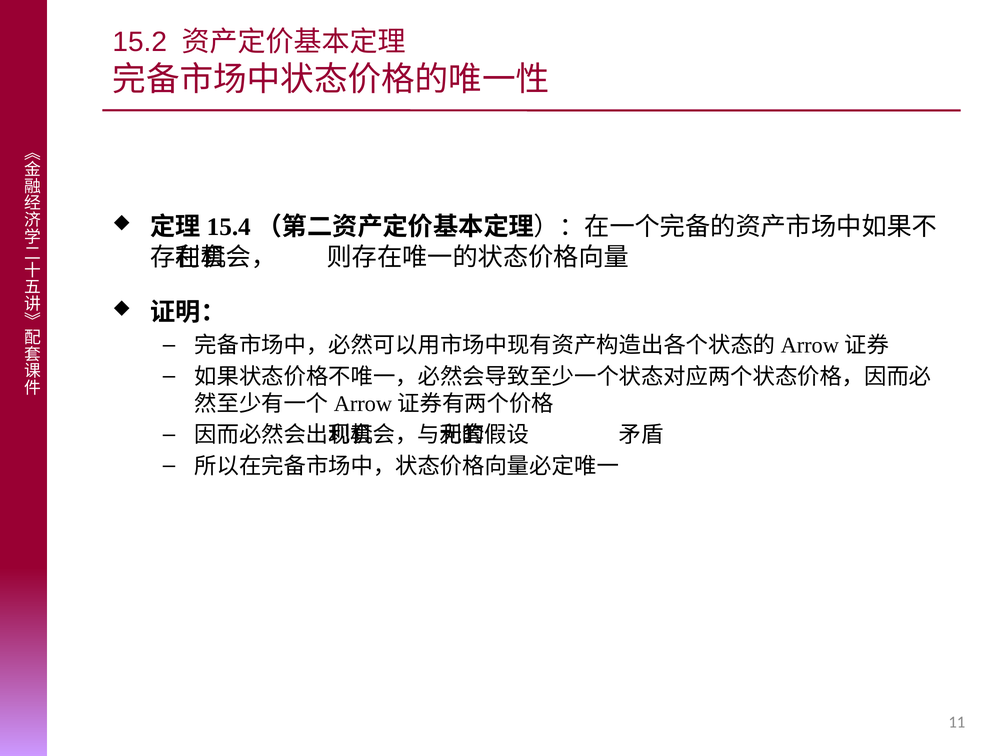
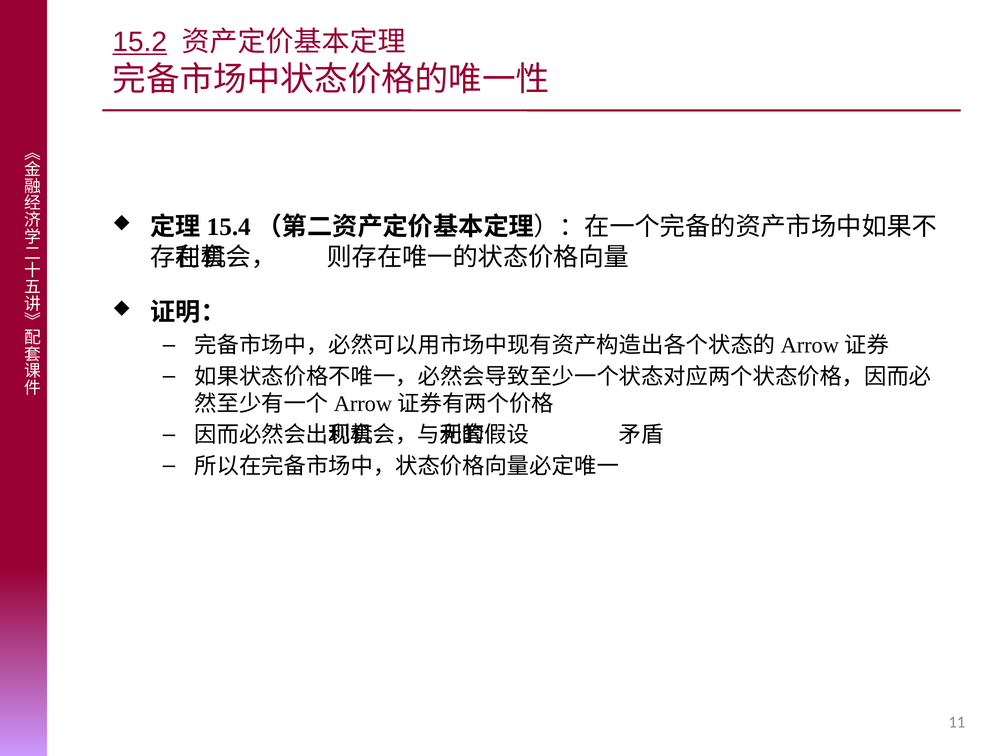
15.2 underline: none -> present (140, 42)
